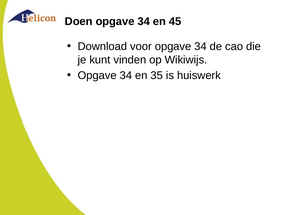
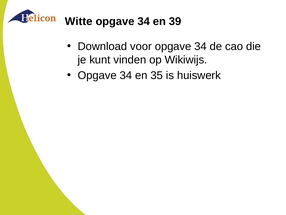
Doen: Doen -> Witte (79, 21)
45: 45 -> 39 (175, 21)
